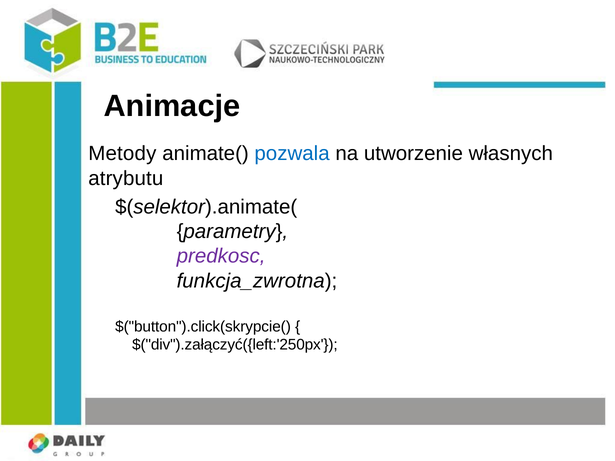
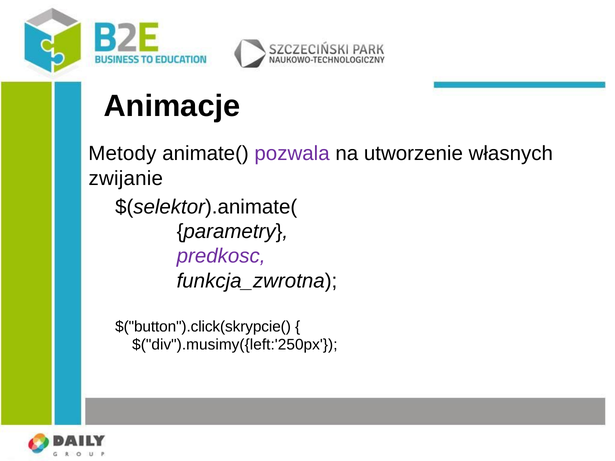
pozwala colour: blue -> purple (292, 154)
atrybutu: atrybutu -> zwijanie (126, 178)
$("div").załączyć({left:'250px: $("div").załączyć({left:'250px -> $("div").musimy({left:'250px (235, 345)
